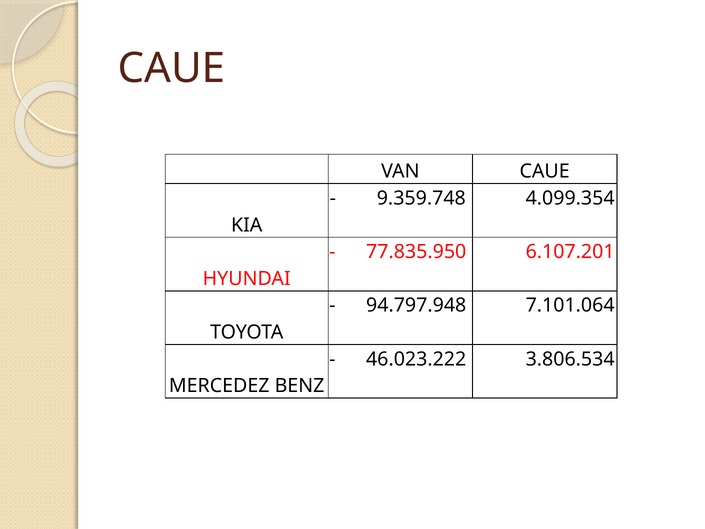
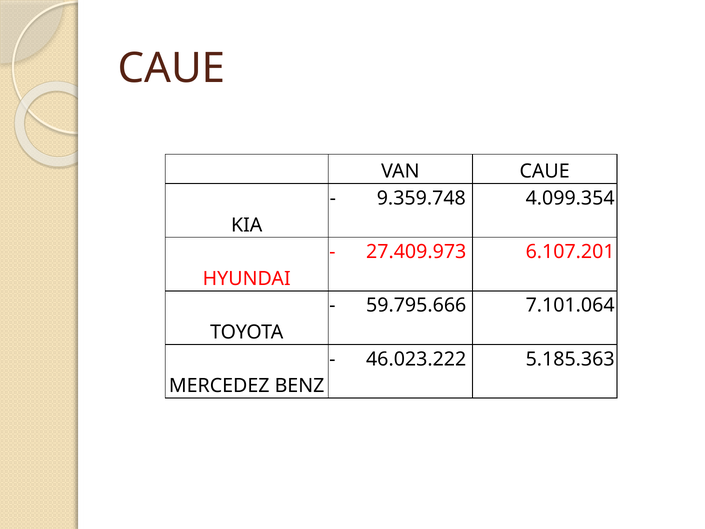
77.835.950: 77.835.950 -> 27.409.973 (416, 252)
94.797.948: 94.797.948 -> 59.795.666 (416, 305)
3.806.534: 3.806.534 -> 5.185.363 (570, 359)
